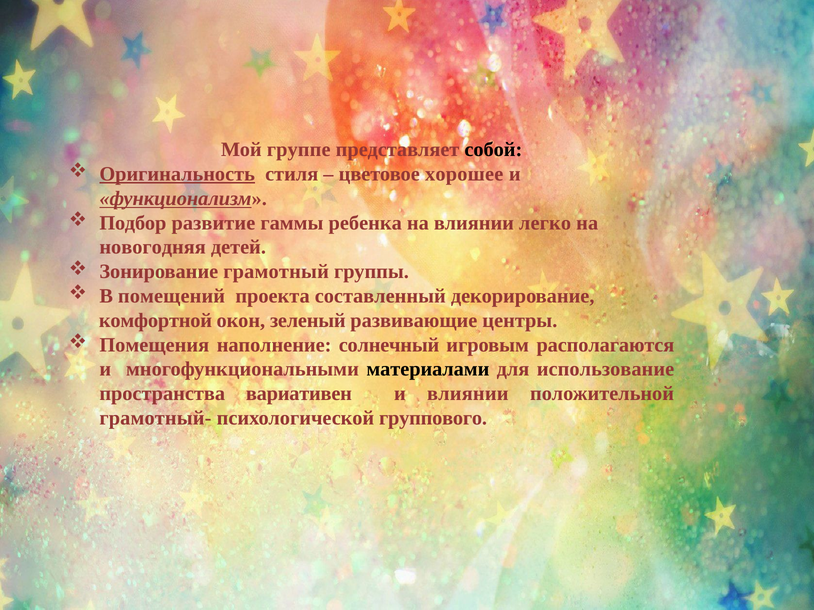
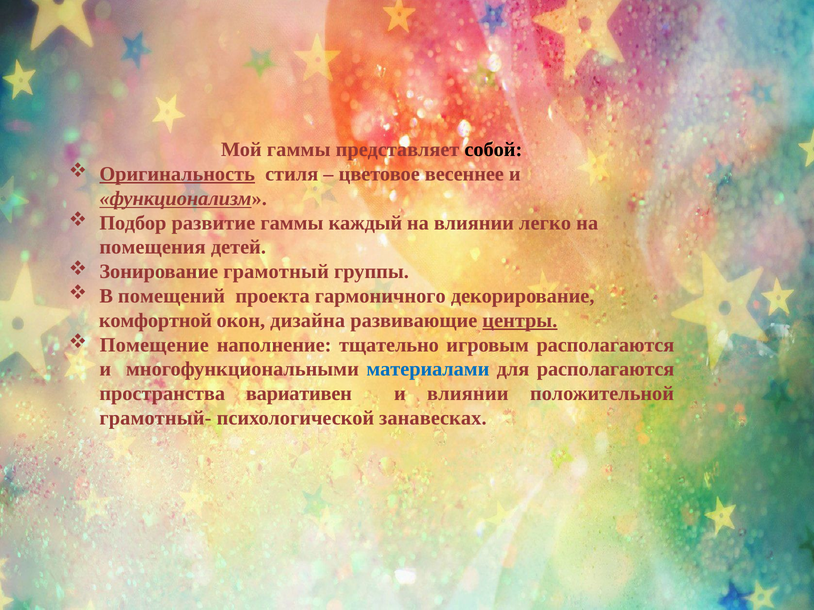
Мой группе: группе -> гаммы (299, 150)
хорошее: хорошее -> весеннее (464, 174)
ребенка: ребенка -> каждый (365, 223)
новогодняя: новогодняя -> помещения (153, 247)
составленный: составленный -> гармоничного (380, 296)
зеленый: зеленый -> дизайна (308, 321)
центры underline: none -> present (520, 321)
Помещения: Помещения -> Помещение (154, 345)
солнечный: солнечный -> тщательно (389, 345)
материалами colour: black -> blue (428, 370)
для использование: использование -> располагаются (606, 370)
группового: группового -> занавесках (433, 418)
